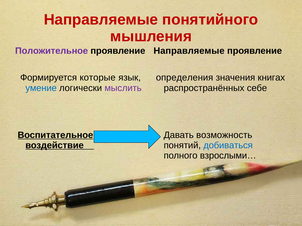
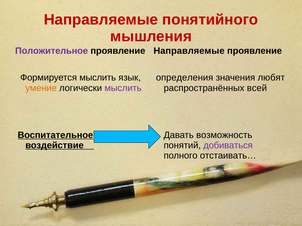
Формируется которые: которые -> мыслить (98, 78)
книгах: книгах -> любят (271, 78)
умение colour: blue -> orange (41, 88)
себе: себе -> всей (257, 88)
добиваться colour: blue -> purple (228, 146)
взрослыми…: взрослыми… -> отстаивать… (228, 156)
